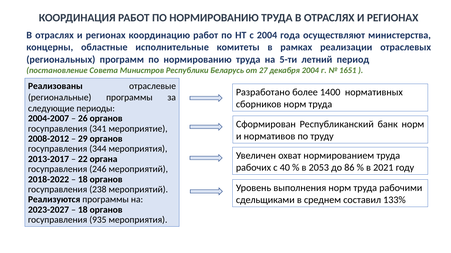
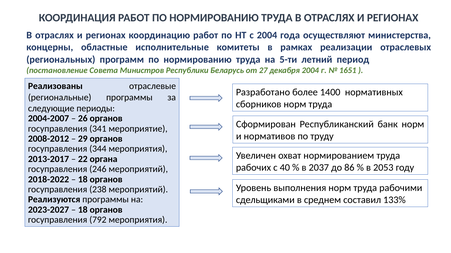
2053: 2053 -> 2037 (319, 168)
2021: 2021 -> 2053 (383, 168)
935: 935 -> 792 (98, 220)
